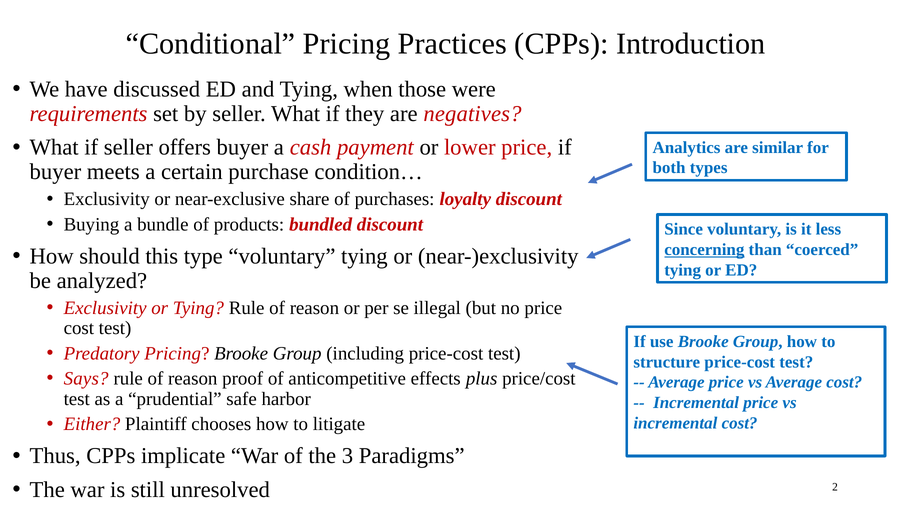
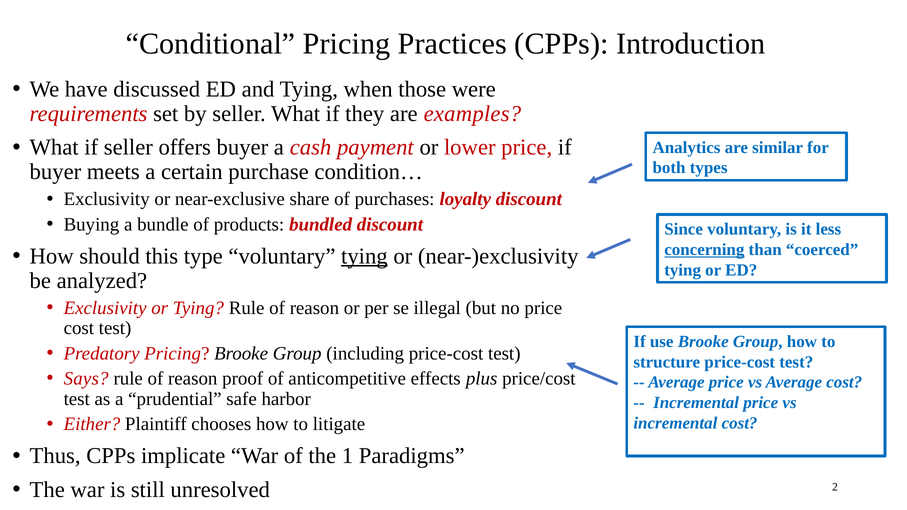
negatives: negatives -> examples (472, 114)
tying underline: none -> present (364, 256)
3: 3 -> 1 (347, 456)
